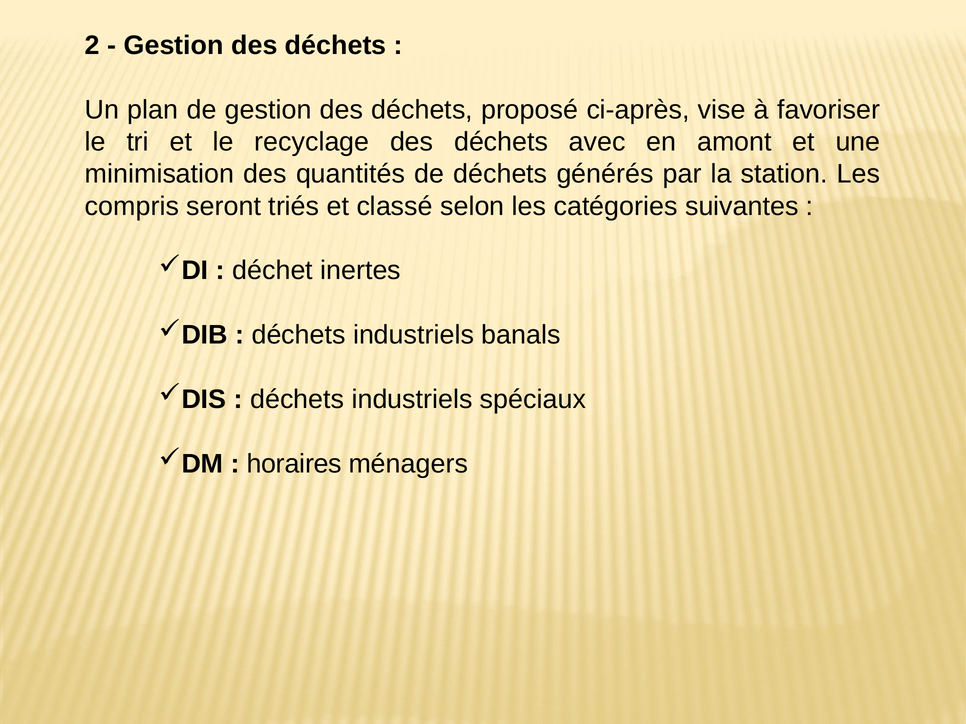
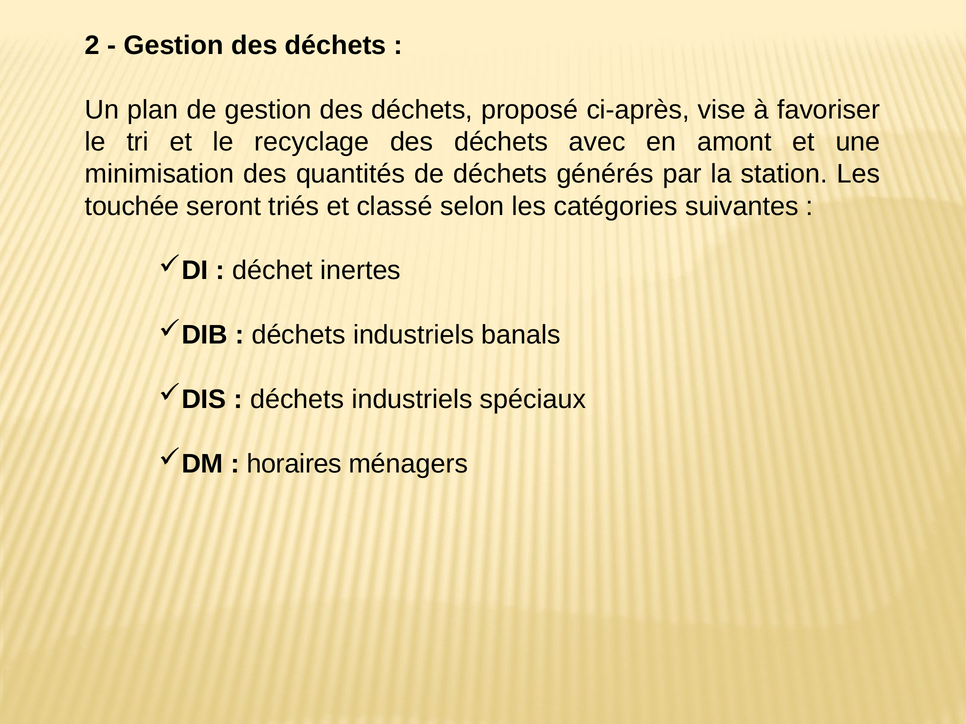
compris: compris -> touchée (132, 206)
